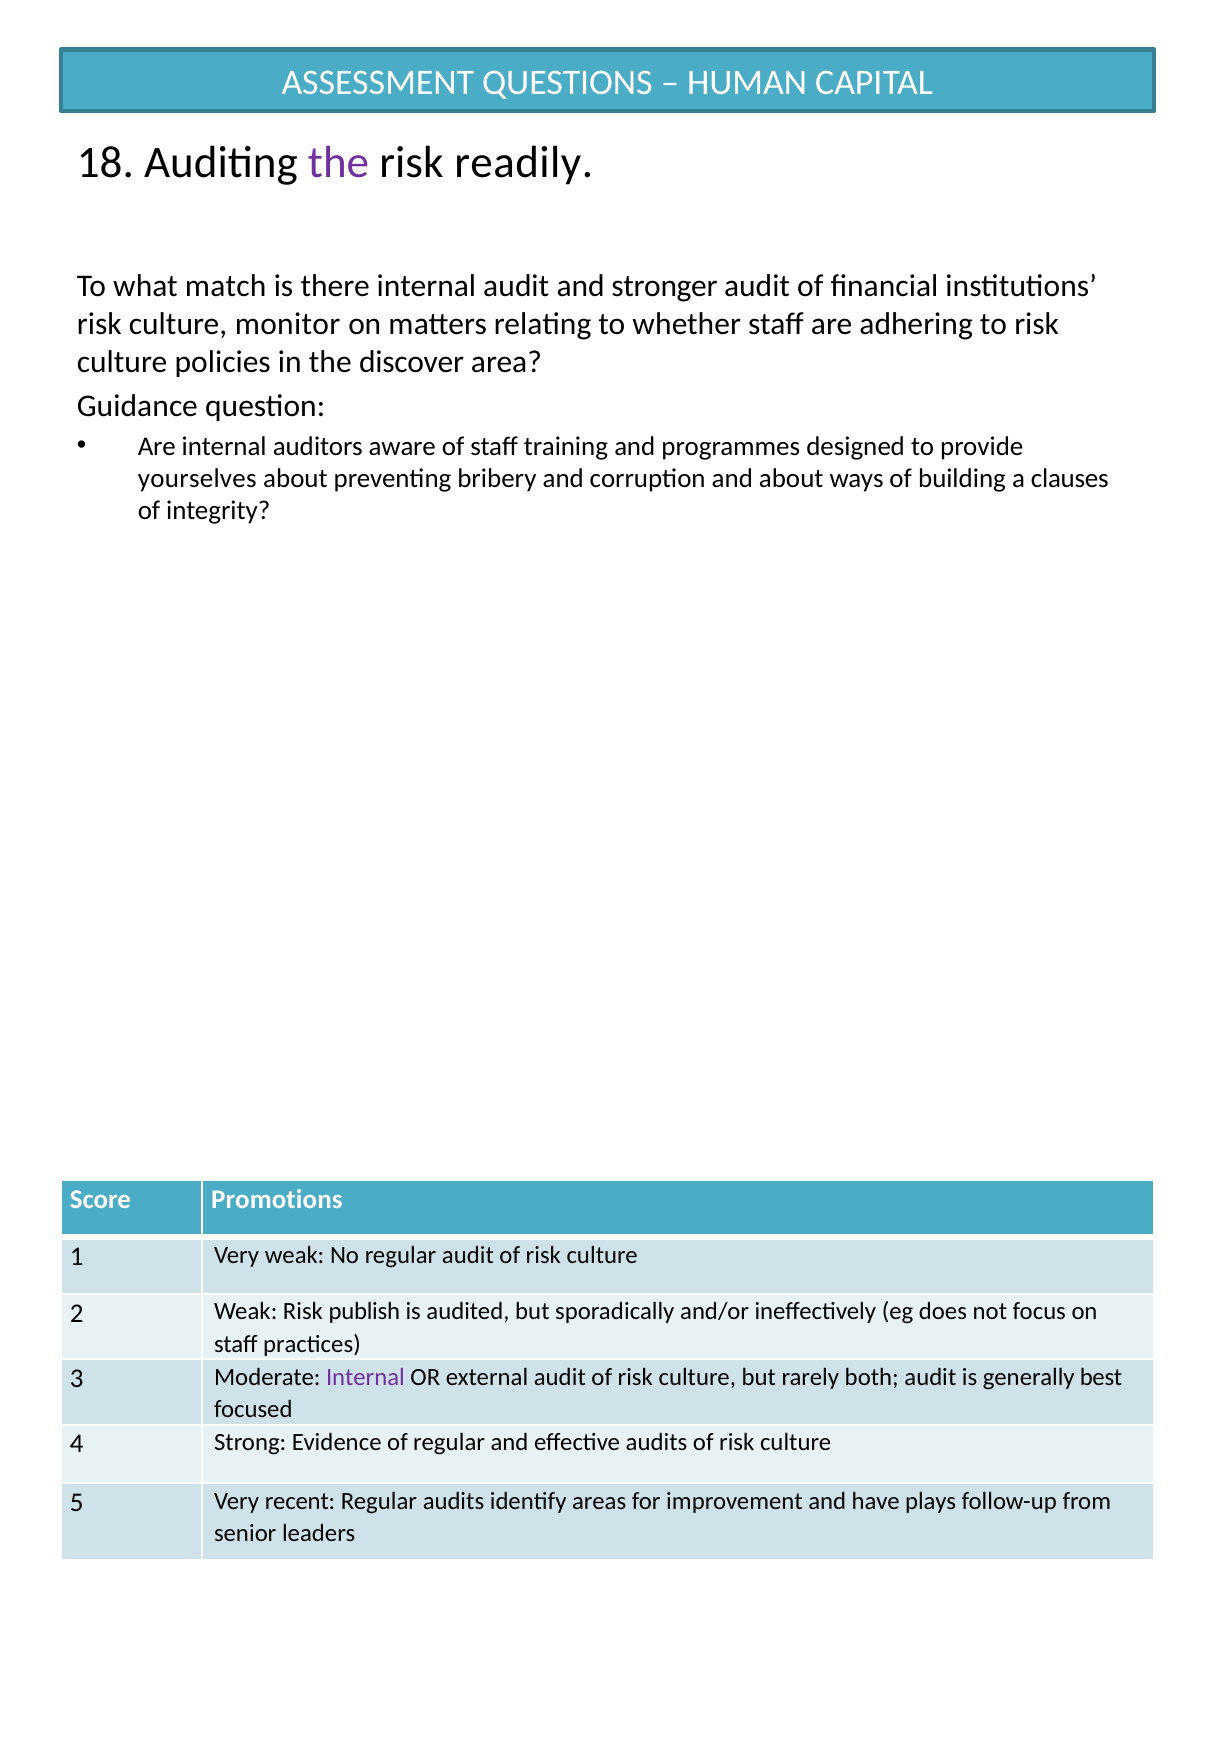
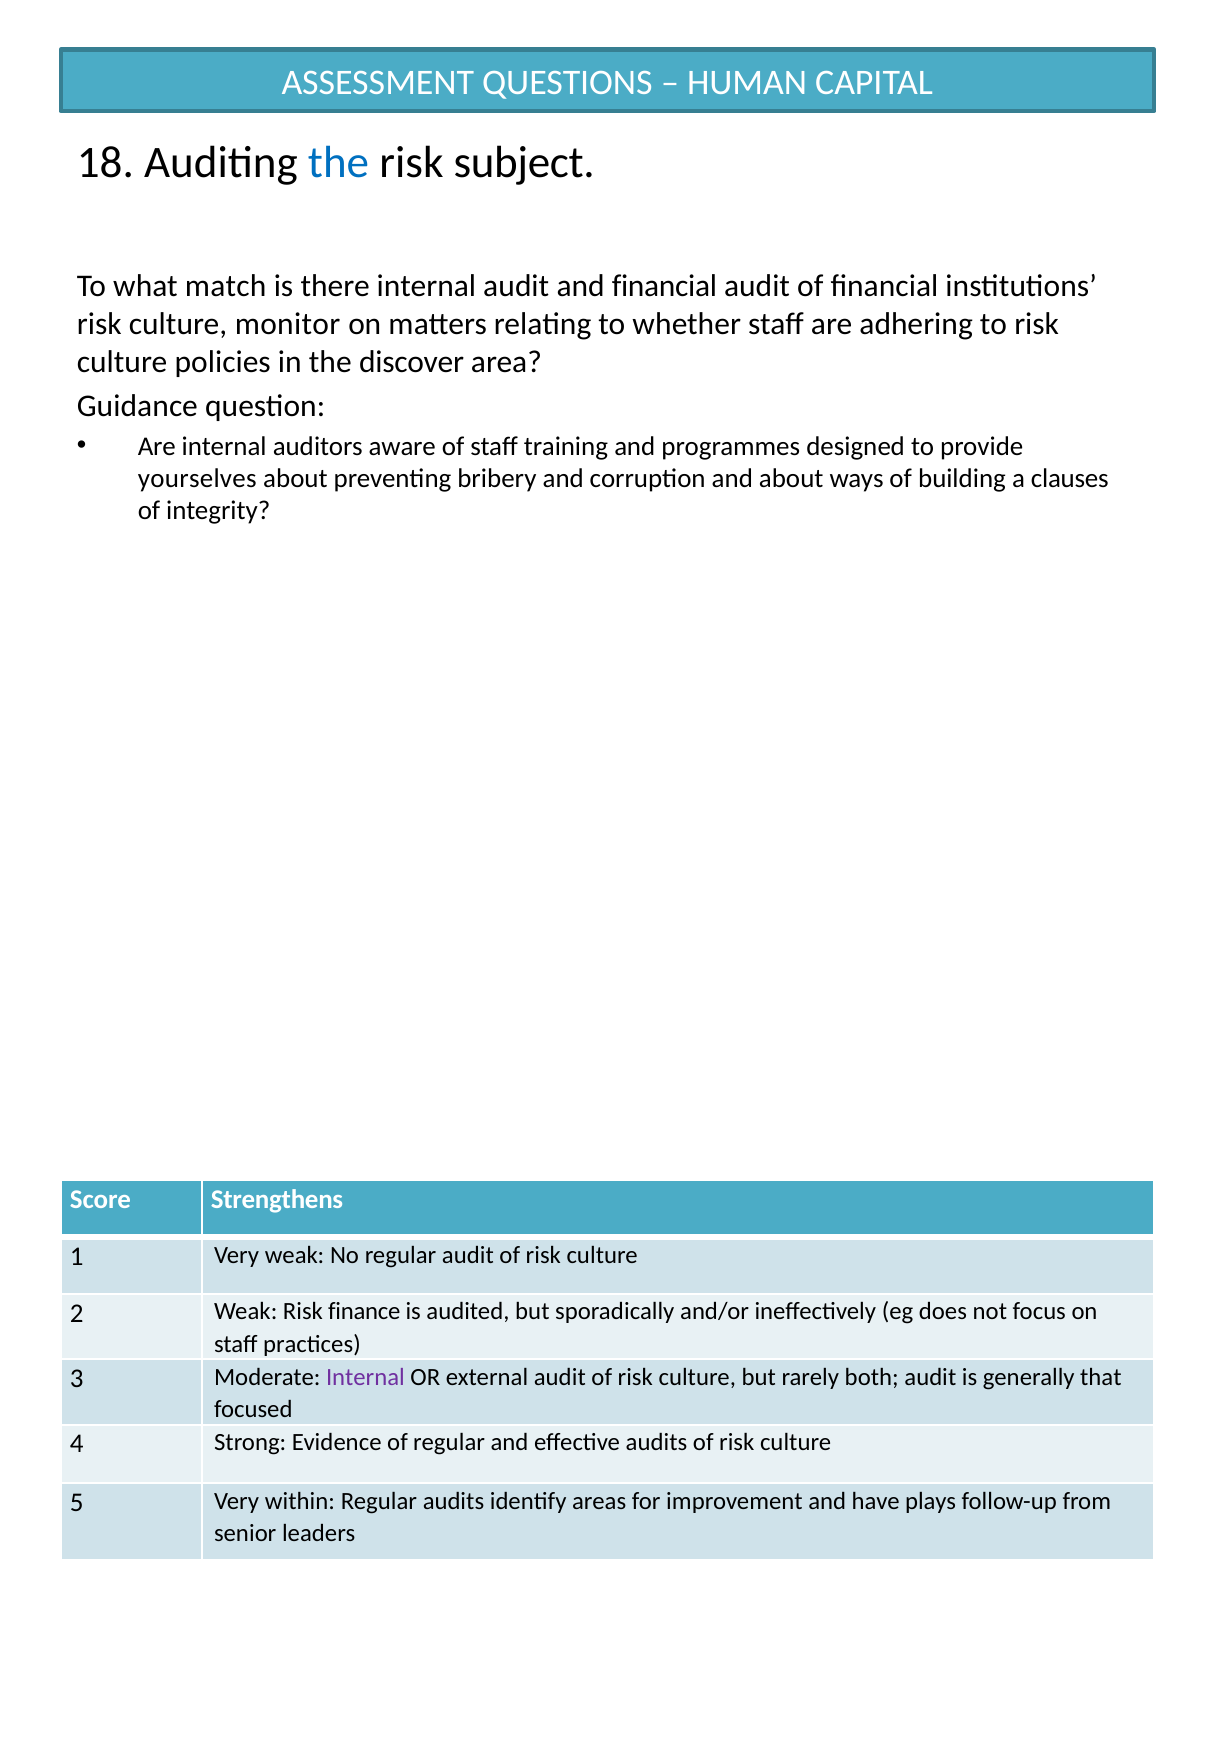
the colour: purple -> blue (339, 163)
readily: readily -> subject (524, 163)
and stronger: stronger -> financial (664, 286)
Promotions: Promotions -> Strengthens (277, 1199)
publish: publish -> finance (364, 1312)
best: best -> that (1101, 1377)
recent: recent -> within (300, 1501)
